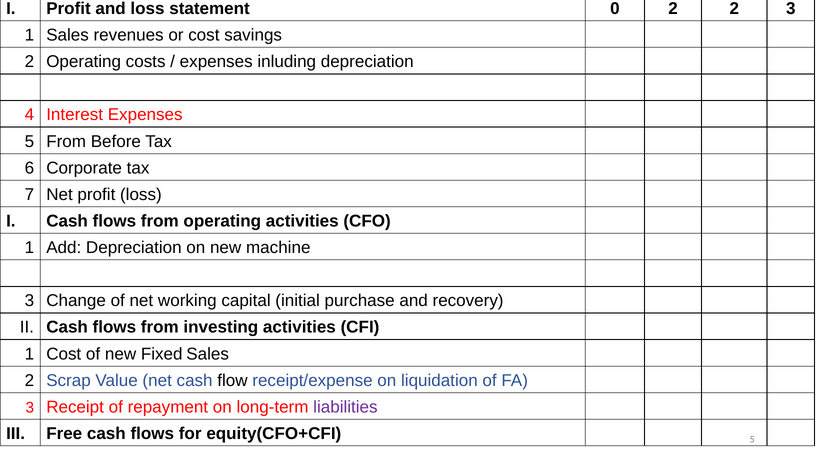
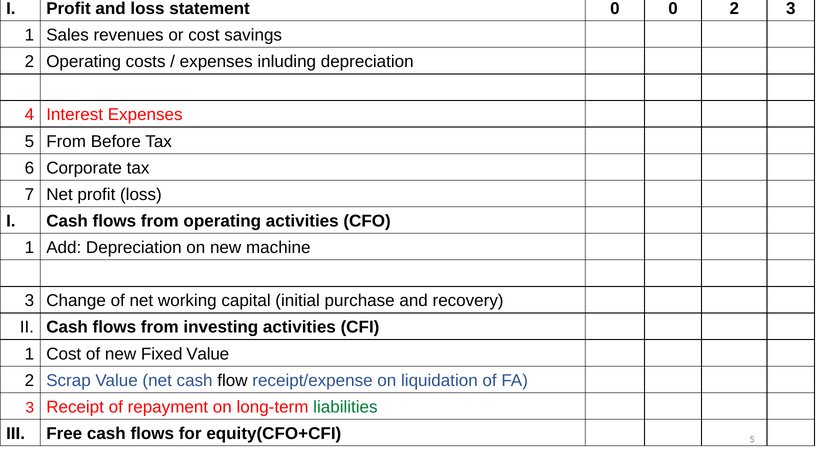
0 2: 2 -> 0 (673, 9)
Fixed Sales: Sales -> Value (208, 354)
liabilities colour: purple -> green (345, 407)
